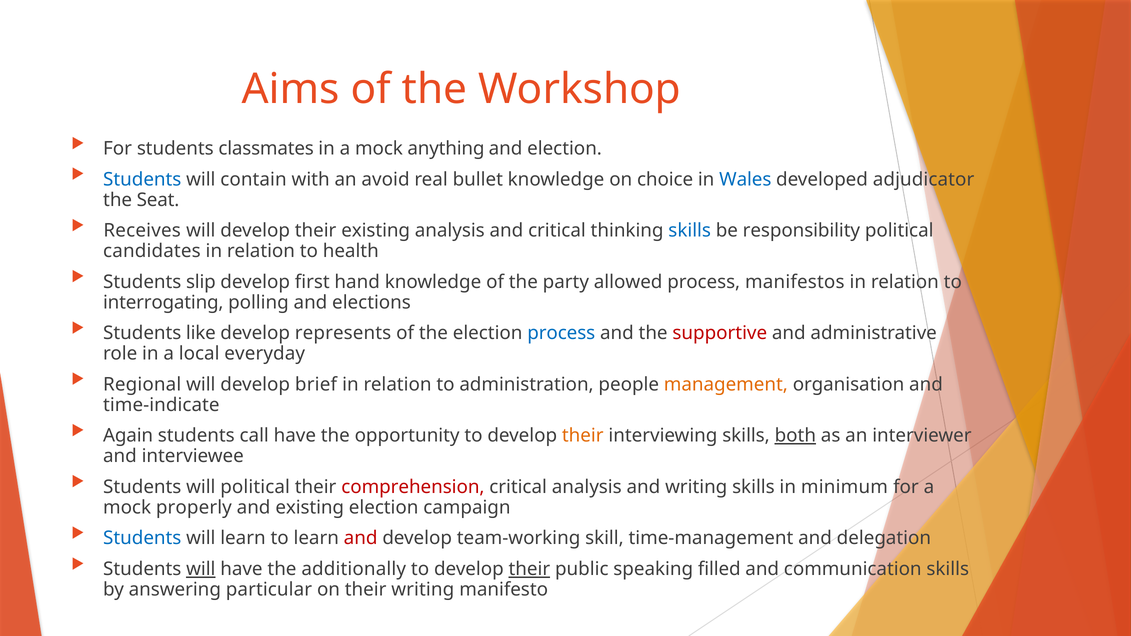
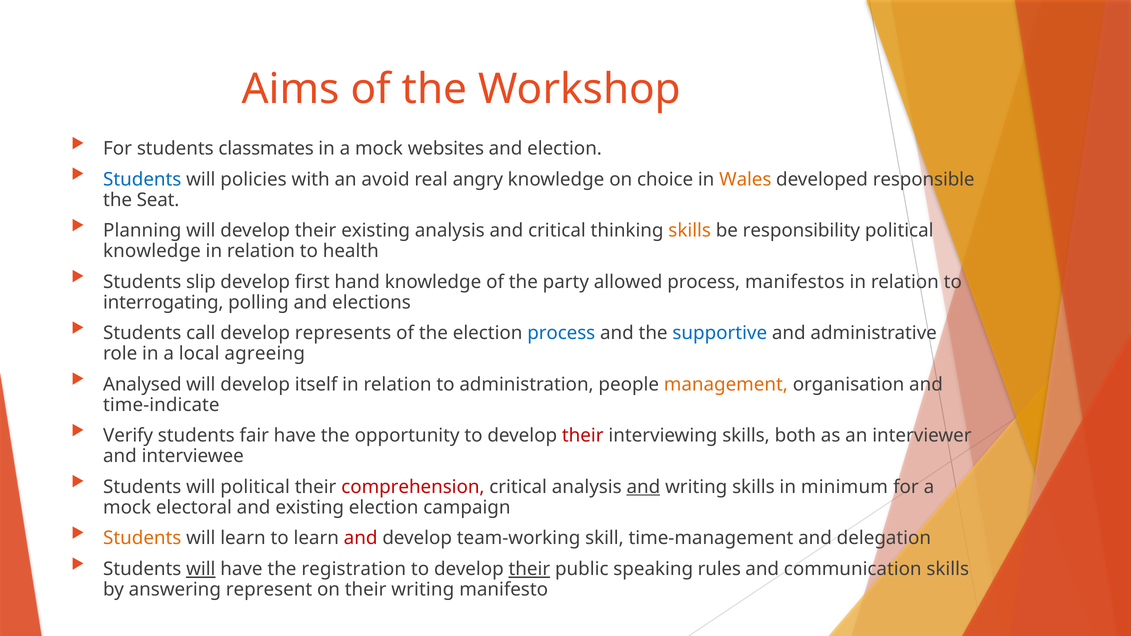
anything: anything -> websites (446, 149)
contain: contain -> policies (254, 180)
bullet: bullet -> angry (478, 180)
Wales colour: blue -> orange (745, 180)
adjudicator: adjudicator -> responsible (924, 180)
Receives: Receives -> Planning (142, 231)
skills colour: blue -> orange (690, 231)
candidates: candidates -> knowledge (152, 251)
like: like -> call (201, 333)
supportive colour: red -> blue (720, 333)
everyday: everyday -> agreeing (265, 354)
Regional: Regional -> Analysed (142, 385)
brief: brief -> itself (316, 385)
Again: Again -> Verify (128, 436)
call: call -> fair (254, 436)
their colour: orange -> red (583, 436)
both underline: present -> none (795, 436)
and underline: none -> present (643, 487)
properly: properly -> electoral (194, 507)
Students colour: blue -> orange (142, 538)
additionally: additionally -> registration (354, 569)
filled: filled -> rules (719, 569)
particular: particular -> represent (269, 590)
